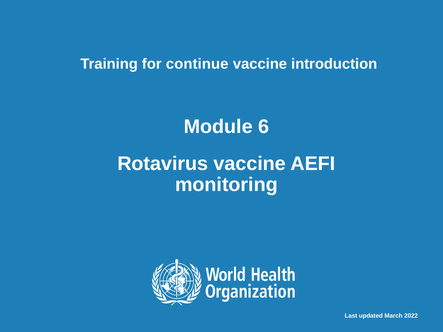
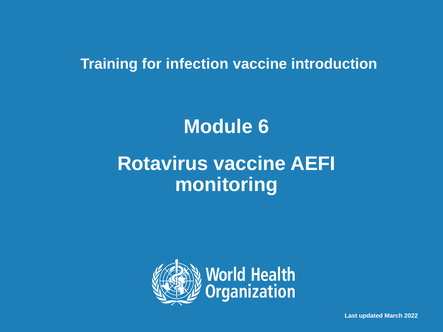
continue: continue -> infection (197, 64)
